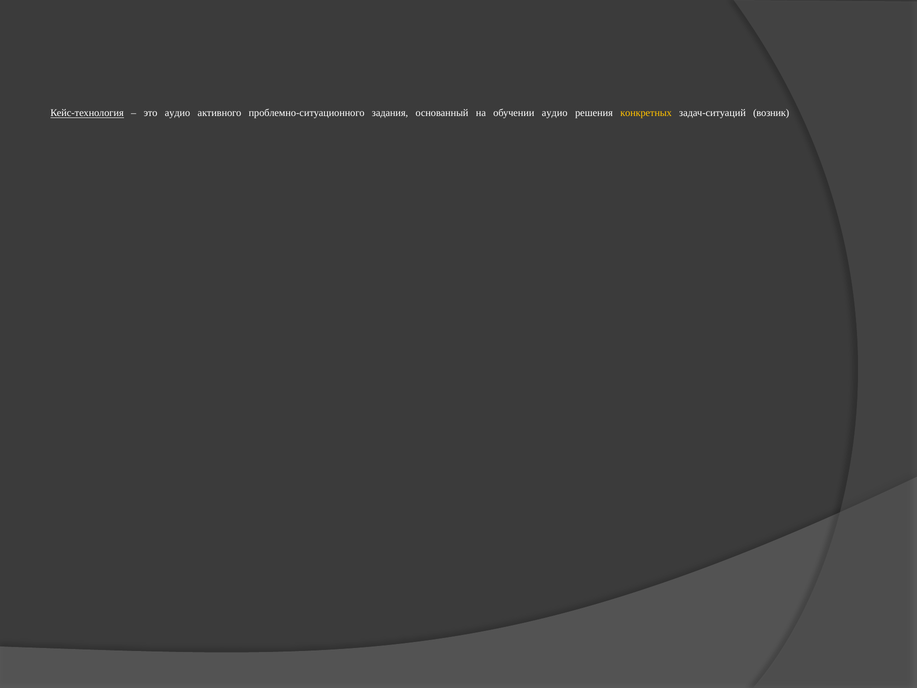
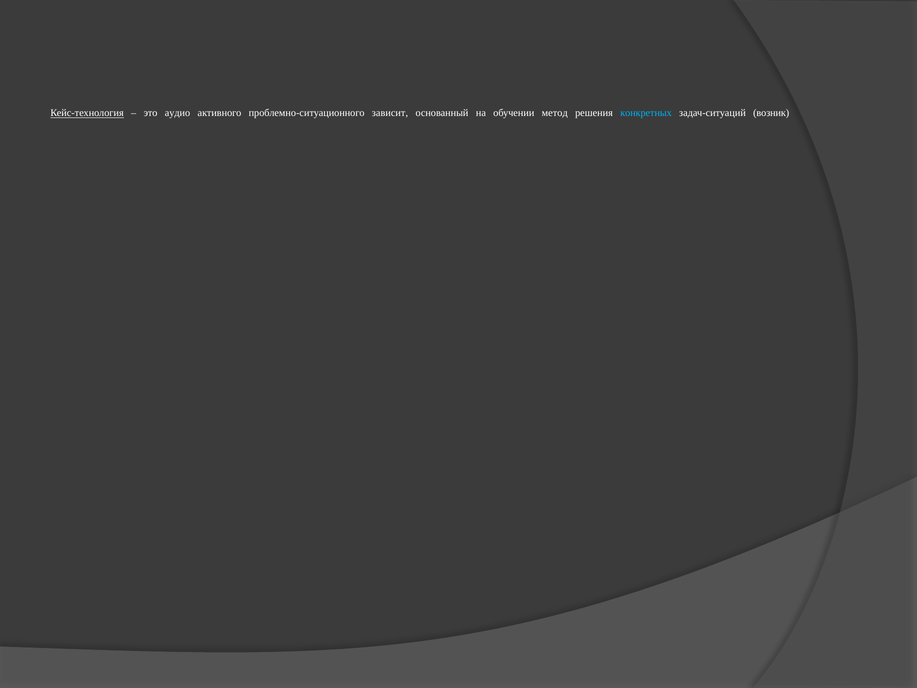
задания: задания -> зависит (390, 113)
обучении аудио: аудио -> метод (555, 113)
конкретных colour: yellow -> light blue (646, 113)
